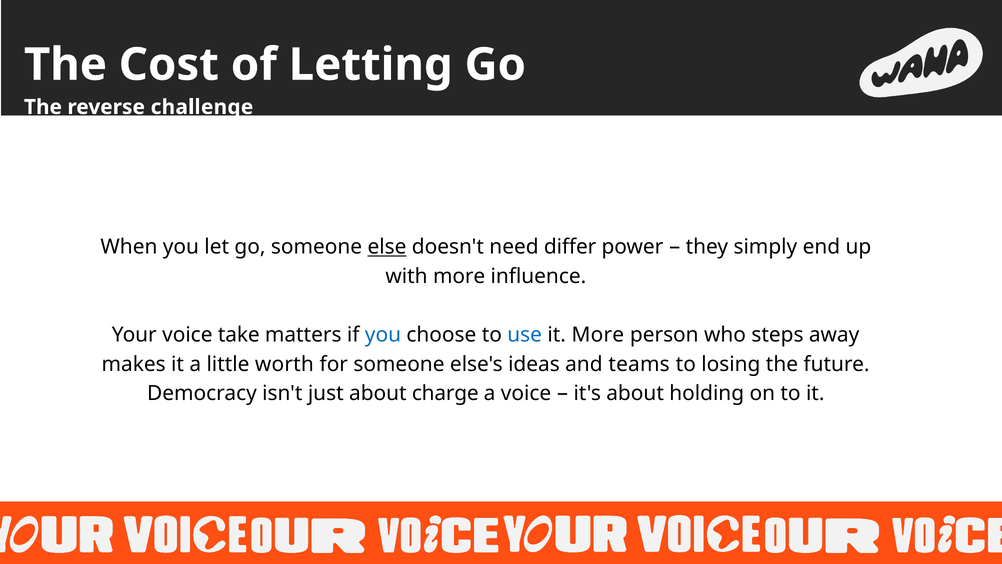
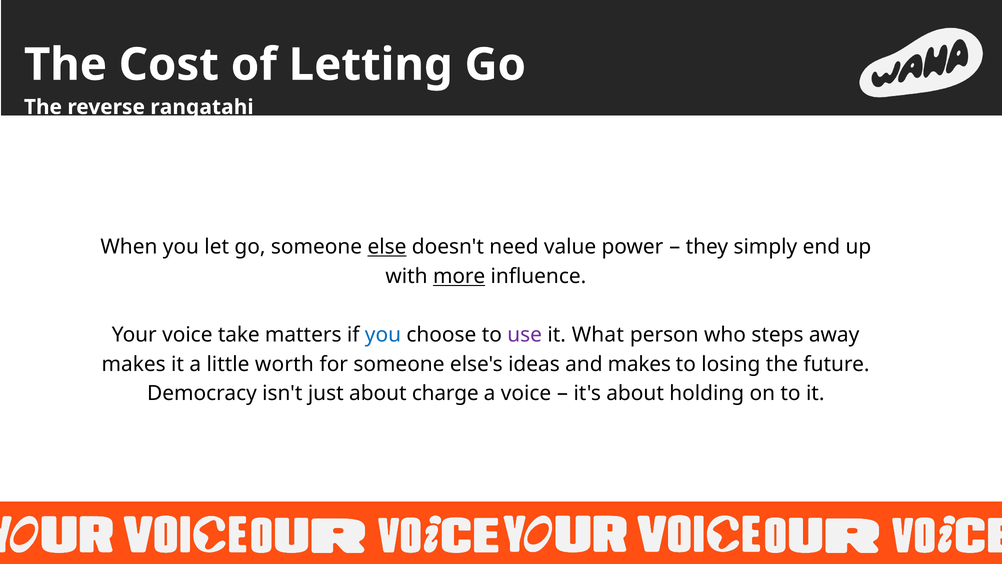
challenge: challenge -> rangatahi (202, 107)
differ: differ -> value (570, 247)
more underline: none -> present (459, 276)
use colour: blue -> purple (525, 335)
it More: More -> What (598, 335)
and teams: teams -> makes (639, 364)
